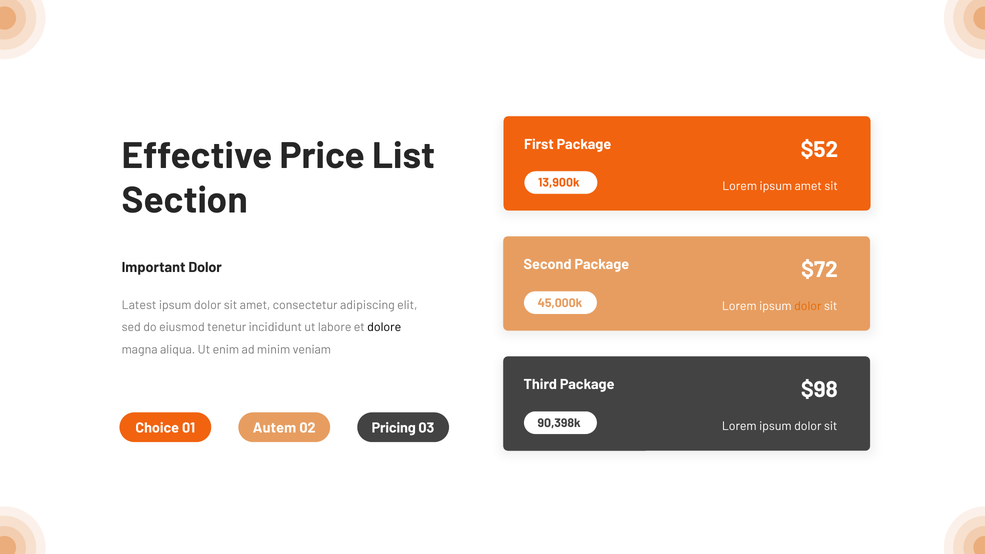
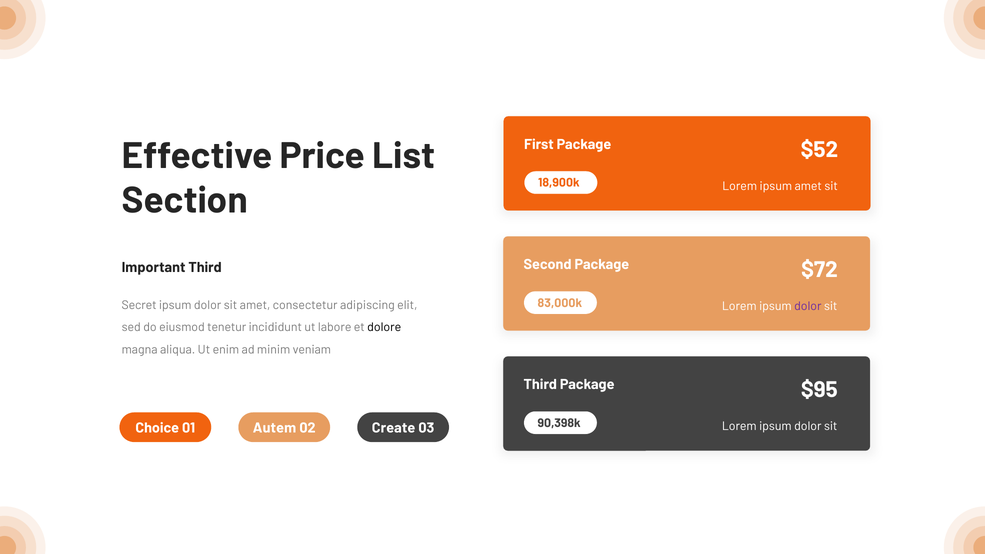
13,900k: 13,900k -> 18,900k (559, 183)
Important Dolor: Dolor -> Third (205, 267)
45,000k: 45,000k -> 83,000k (560, 303)
Latest: Latest -> Secret (139, 305)
dolor colour: orange -> purple (808, 306)
$98: $98 -> $95 (819, 390)
Pricing: Pricing -> Create (394, 428)
